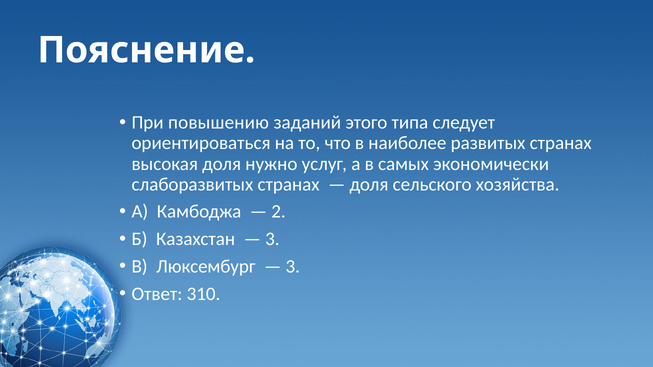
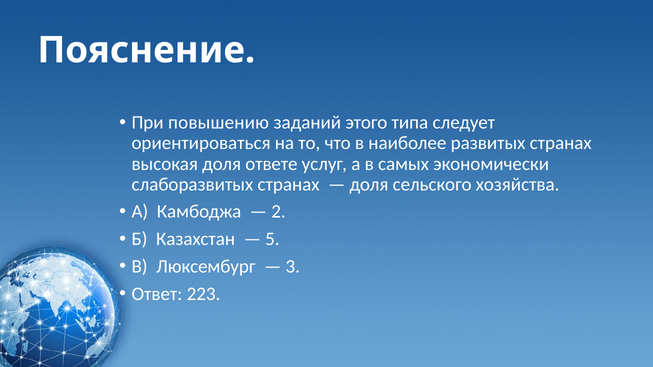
нужно: нужно -> ответе (271, 164)
3: 3 -> 5 (272, 239)
310: 310 -> 223 (204, 294)
